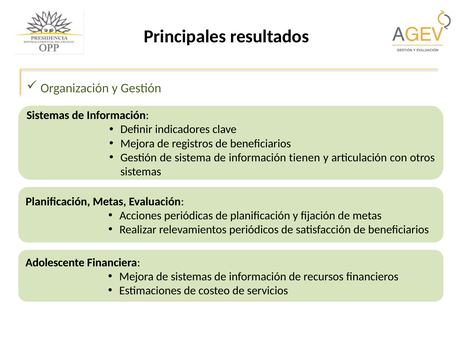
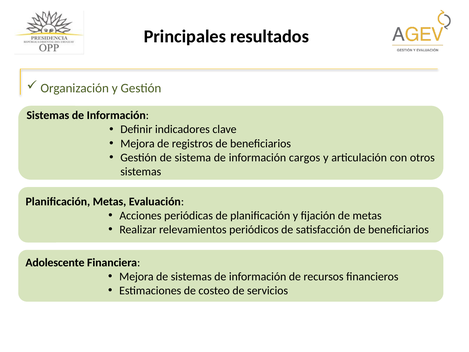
tienen: tienen -> cargos (305, 157)
